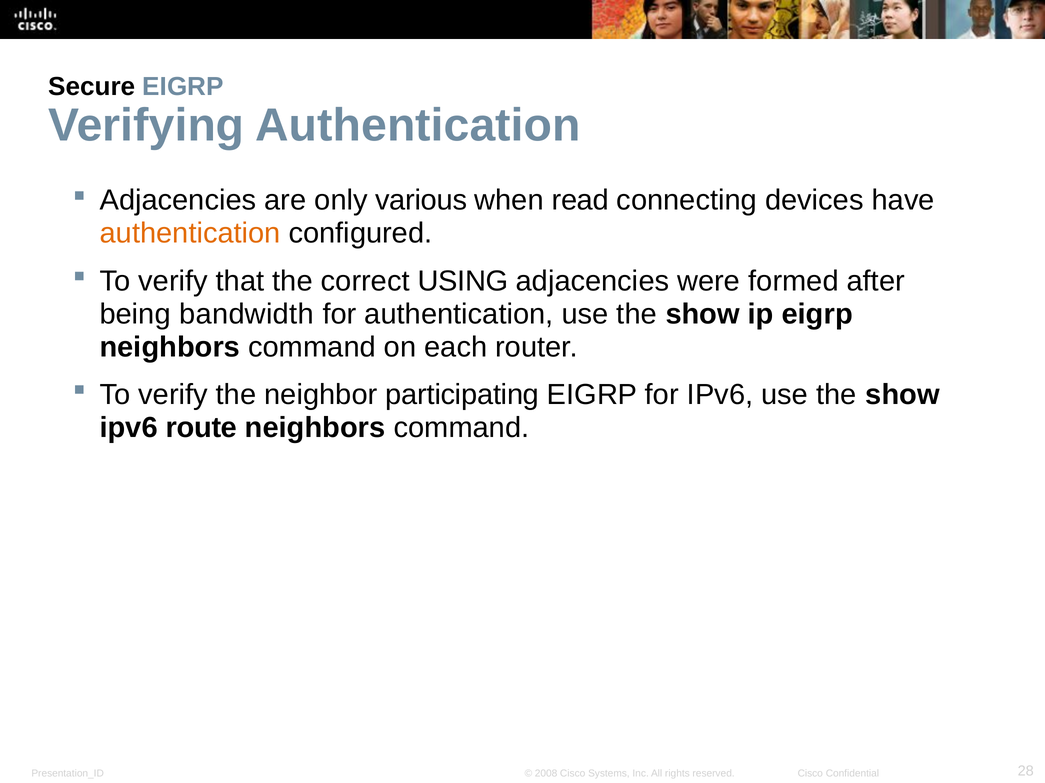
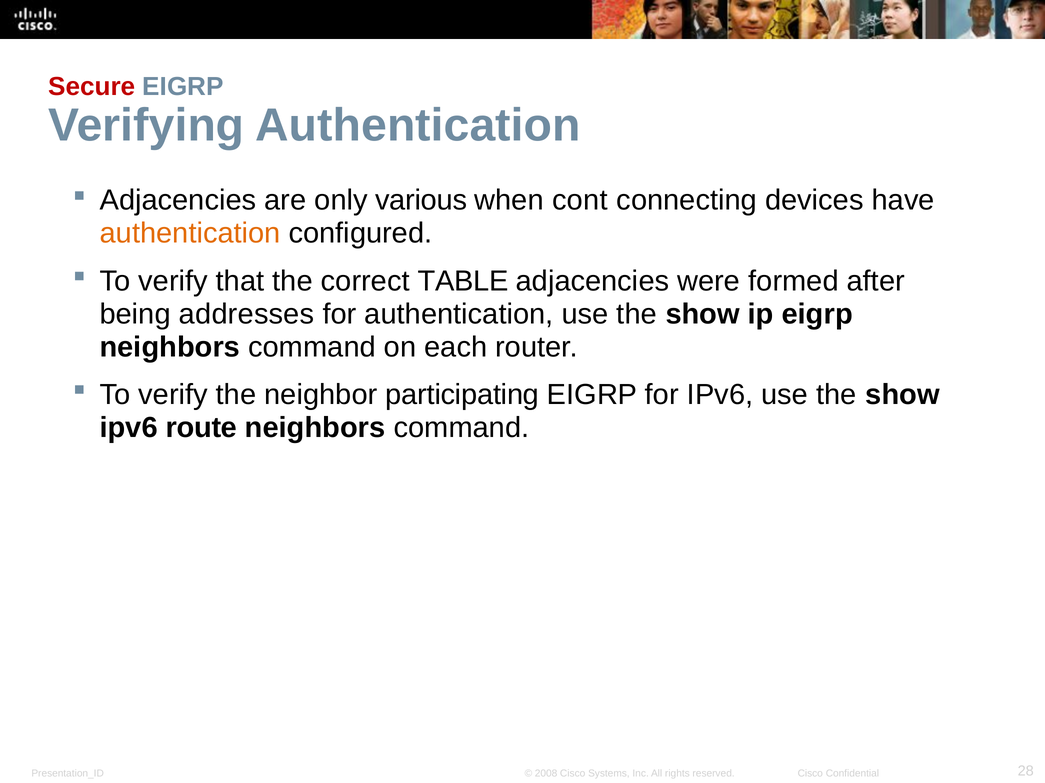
Secure colour: black -> red (92, 87)
read: read -> cont (580, 200)
USING: USING -> TABLE (463, 281)
bandwidth: bandwidth -> addresses (247, 314)
